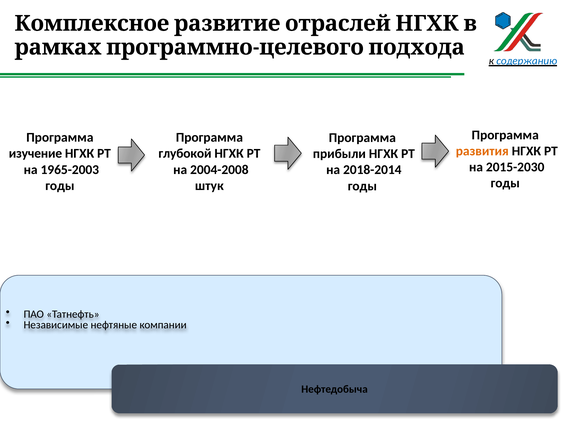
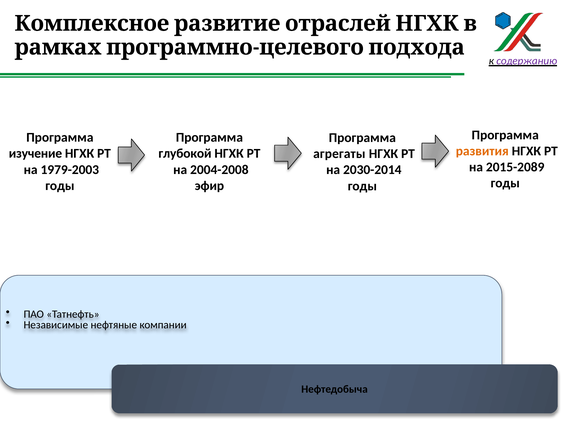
содержанию colour: blue -> purple (527, 61)
прибыли: прибыли -> агрегаты (339, 154)
2015-2030: 2015-2030 -> 2015-2089 (515, 167)
1965-2003: 1965-2003 -> 1979-2003 (70, 170)
2018-2014: 2018-2014 -> 2030-2014 (372, 170)
штук: штук -> эфир (209, 186)
